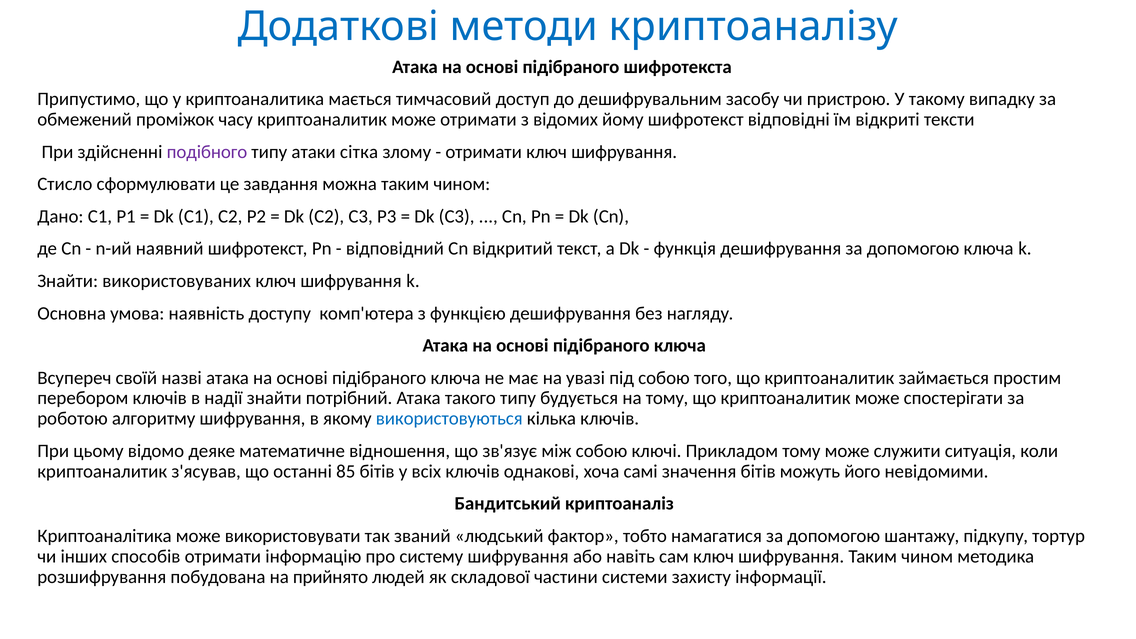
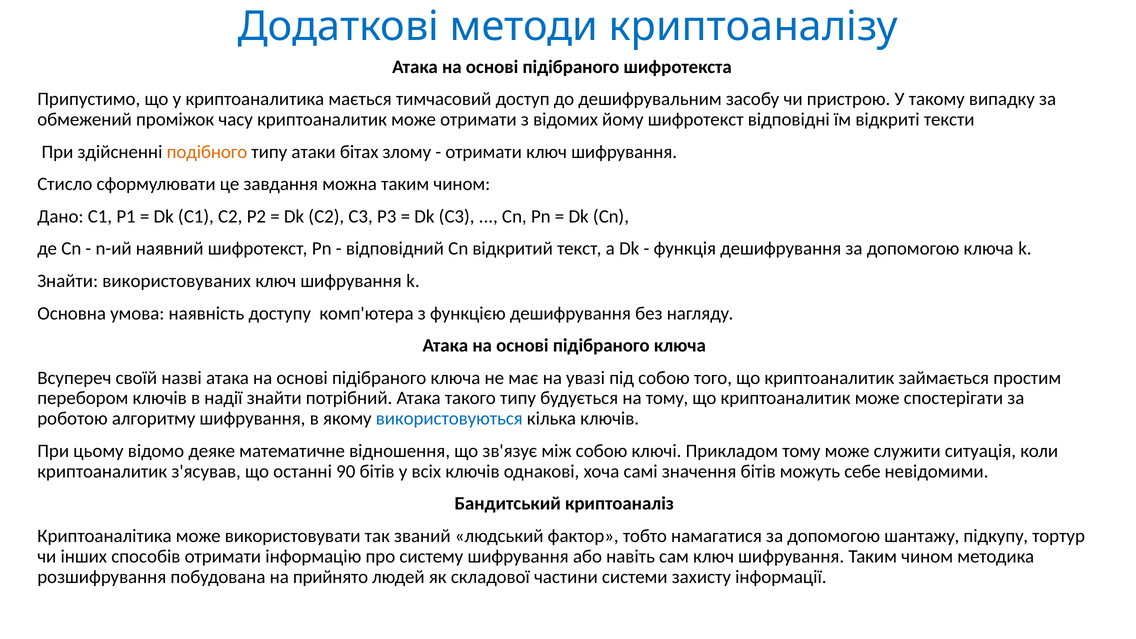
подібного colour: purple -> orange (207, 152)
сітка: сітка -> бітах (359, 152)
85: 85 -> 90 (346, 471)
його: його -> себе (862, 471)
